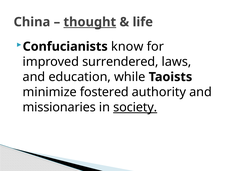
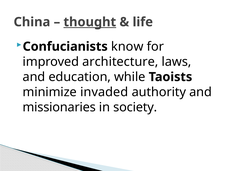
surrendered: surrendered -> architecture (120, 61)
fostered: fostered -> invaded (104, 92)
society underline: present -> none (135, 107)
